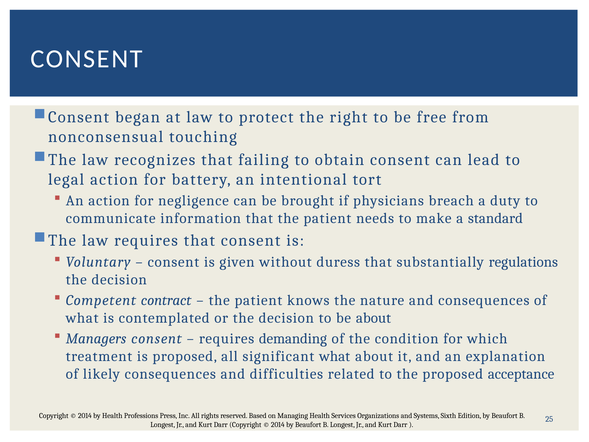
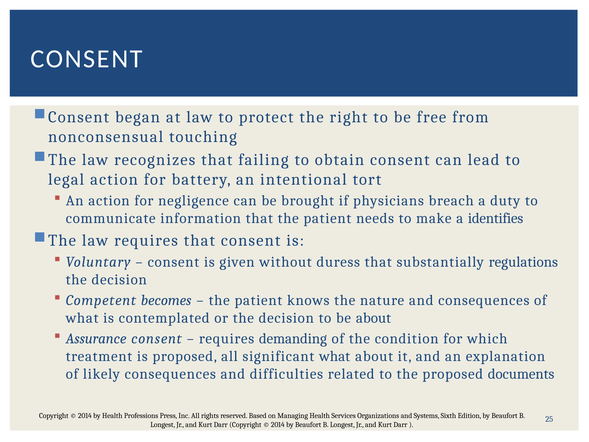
standard: standard -> identifies (496, 218)
contract: contract -> becomes (166, 300)
Managers: Managers -> Assurance (96, 338)
acceptance: acceptance -> documents (521, 374)
